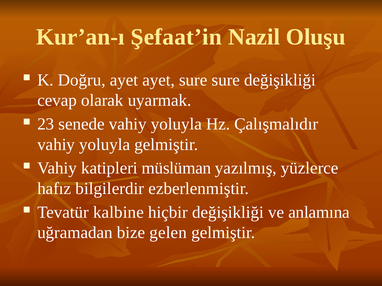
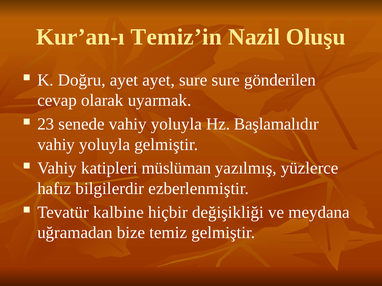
Şefaat’in: Şefaat’in -> Temiz’in (176, 37)
sure değişikliği: değişikliği -> gönderilen (280, 80)
Çalışmalıdır: Çalışmalıdır -> Başlamalıdır (276, 124)
anlamına: anlamına -> meydana (319, 213)
gelen: gelen -> temiz (168, 233)
